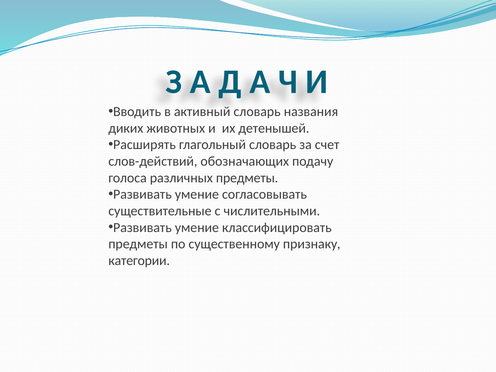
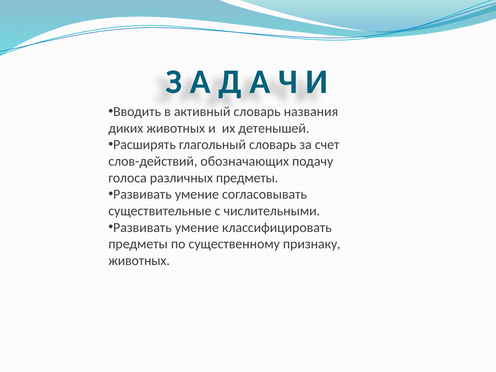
категории: категории -> животных (139, 261)
